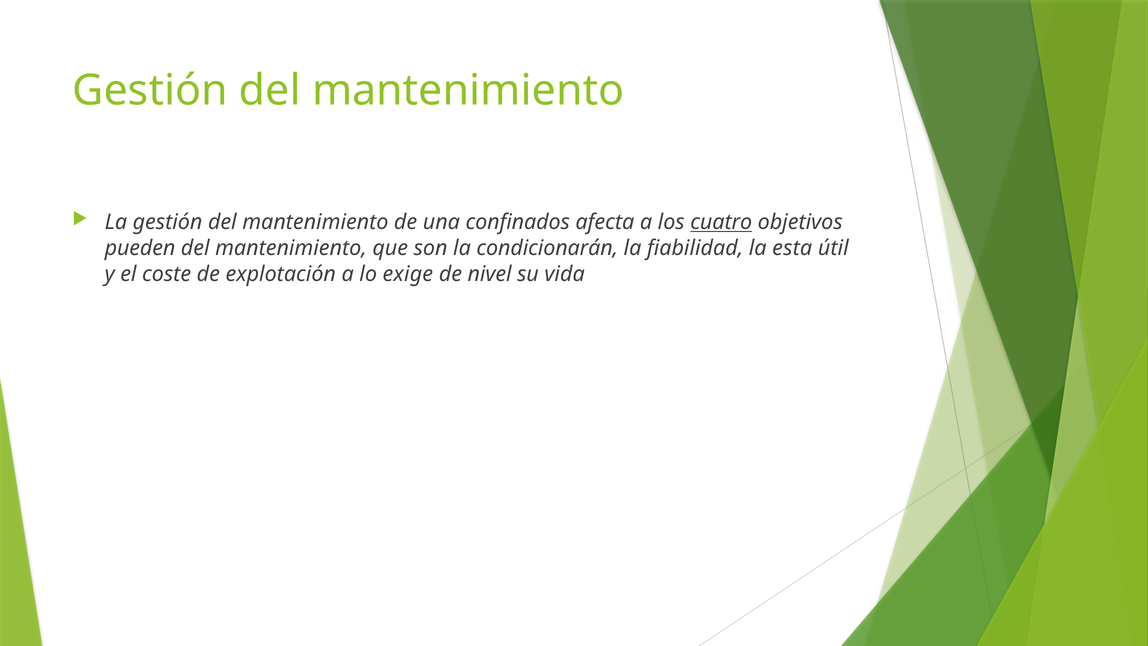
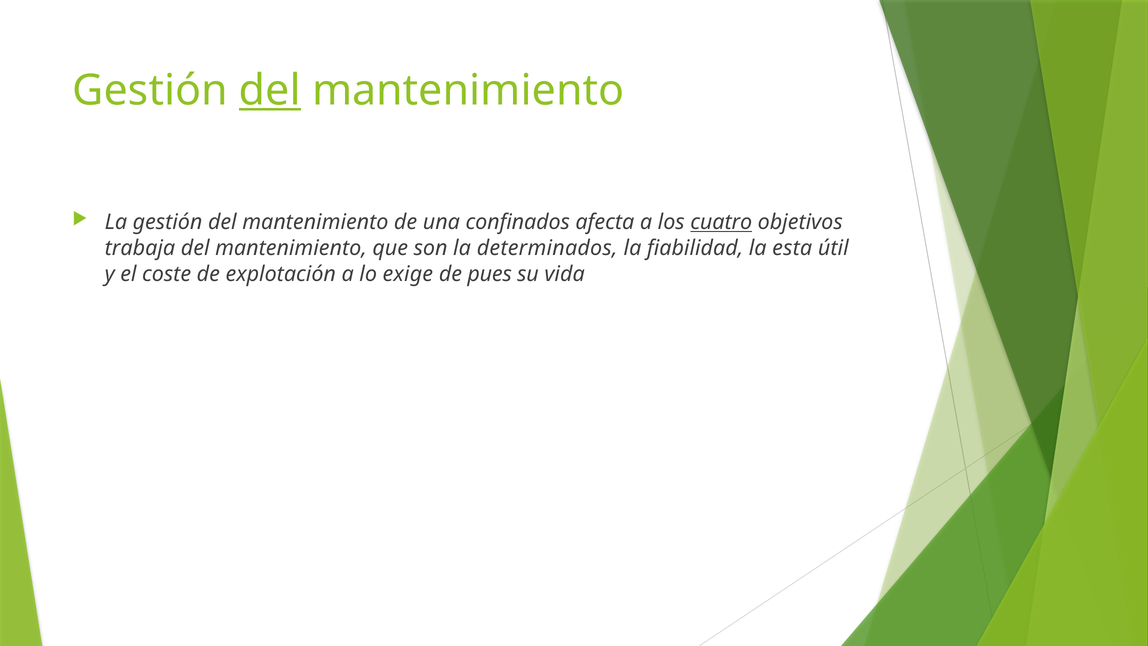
del underline: none -> present (270, 91)
pueden: pueden -> trabaja (140, 248)
condicionarán: condicionarán -> determinados (547, 248)
nivel: nivel -> pues (490, 274)
